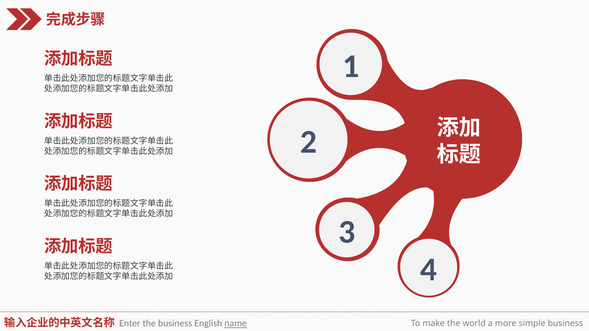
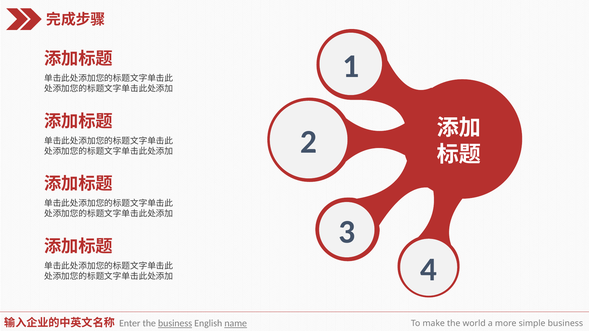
business underline: none -> present (175, 324)
